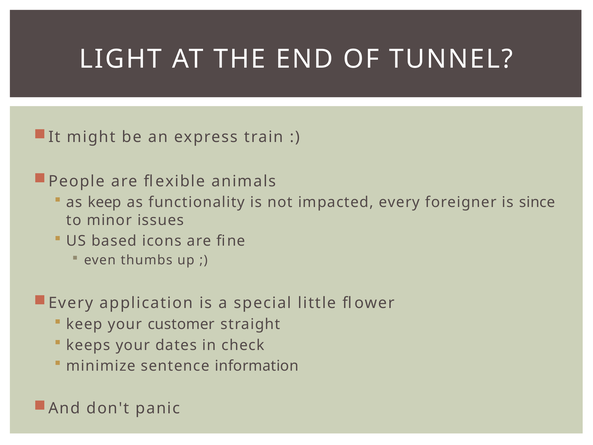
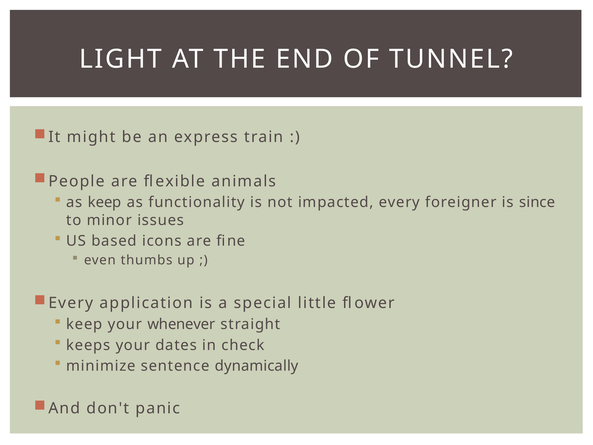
customer: customer -> whenever (181, 324)
information: information -> dynamically (257, 366)
